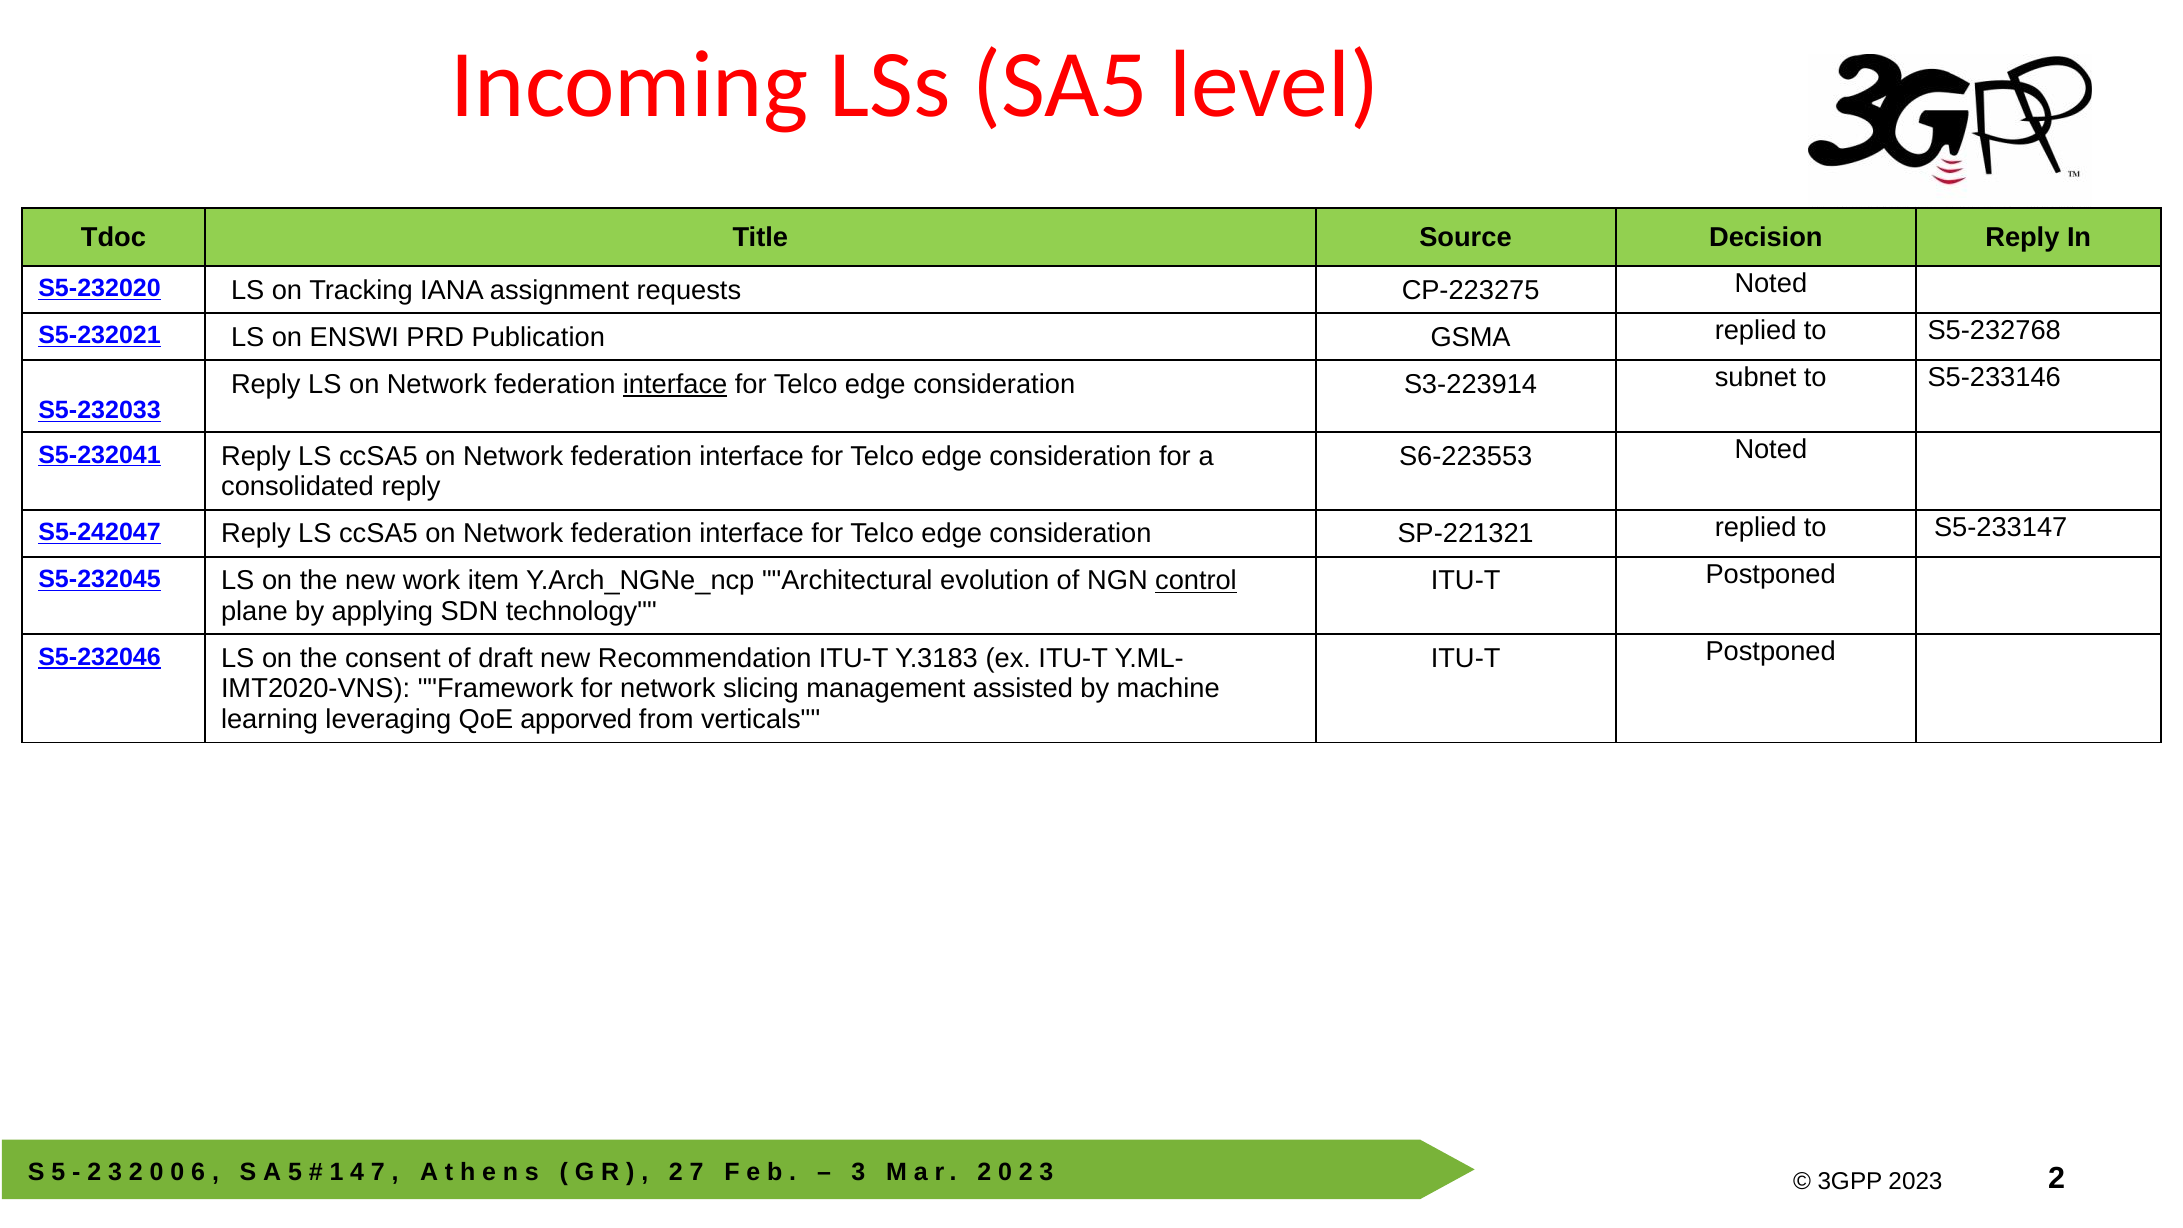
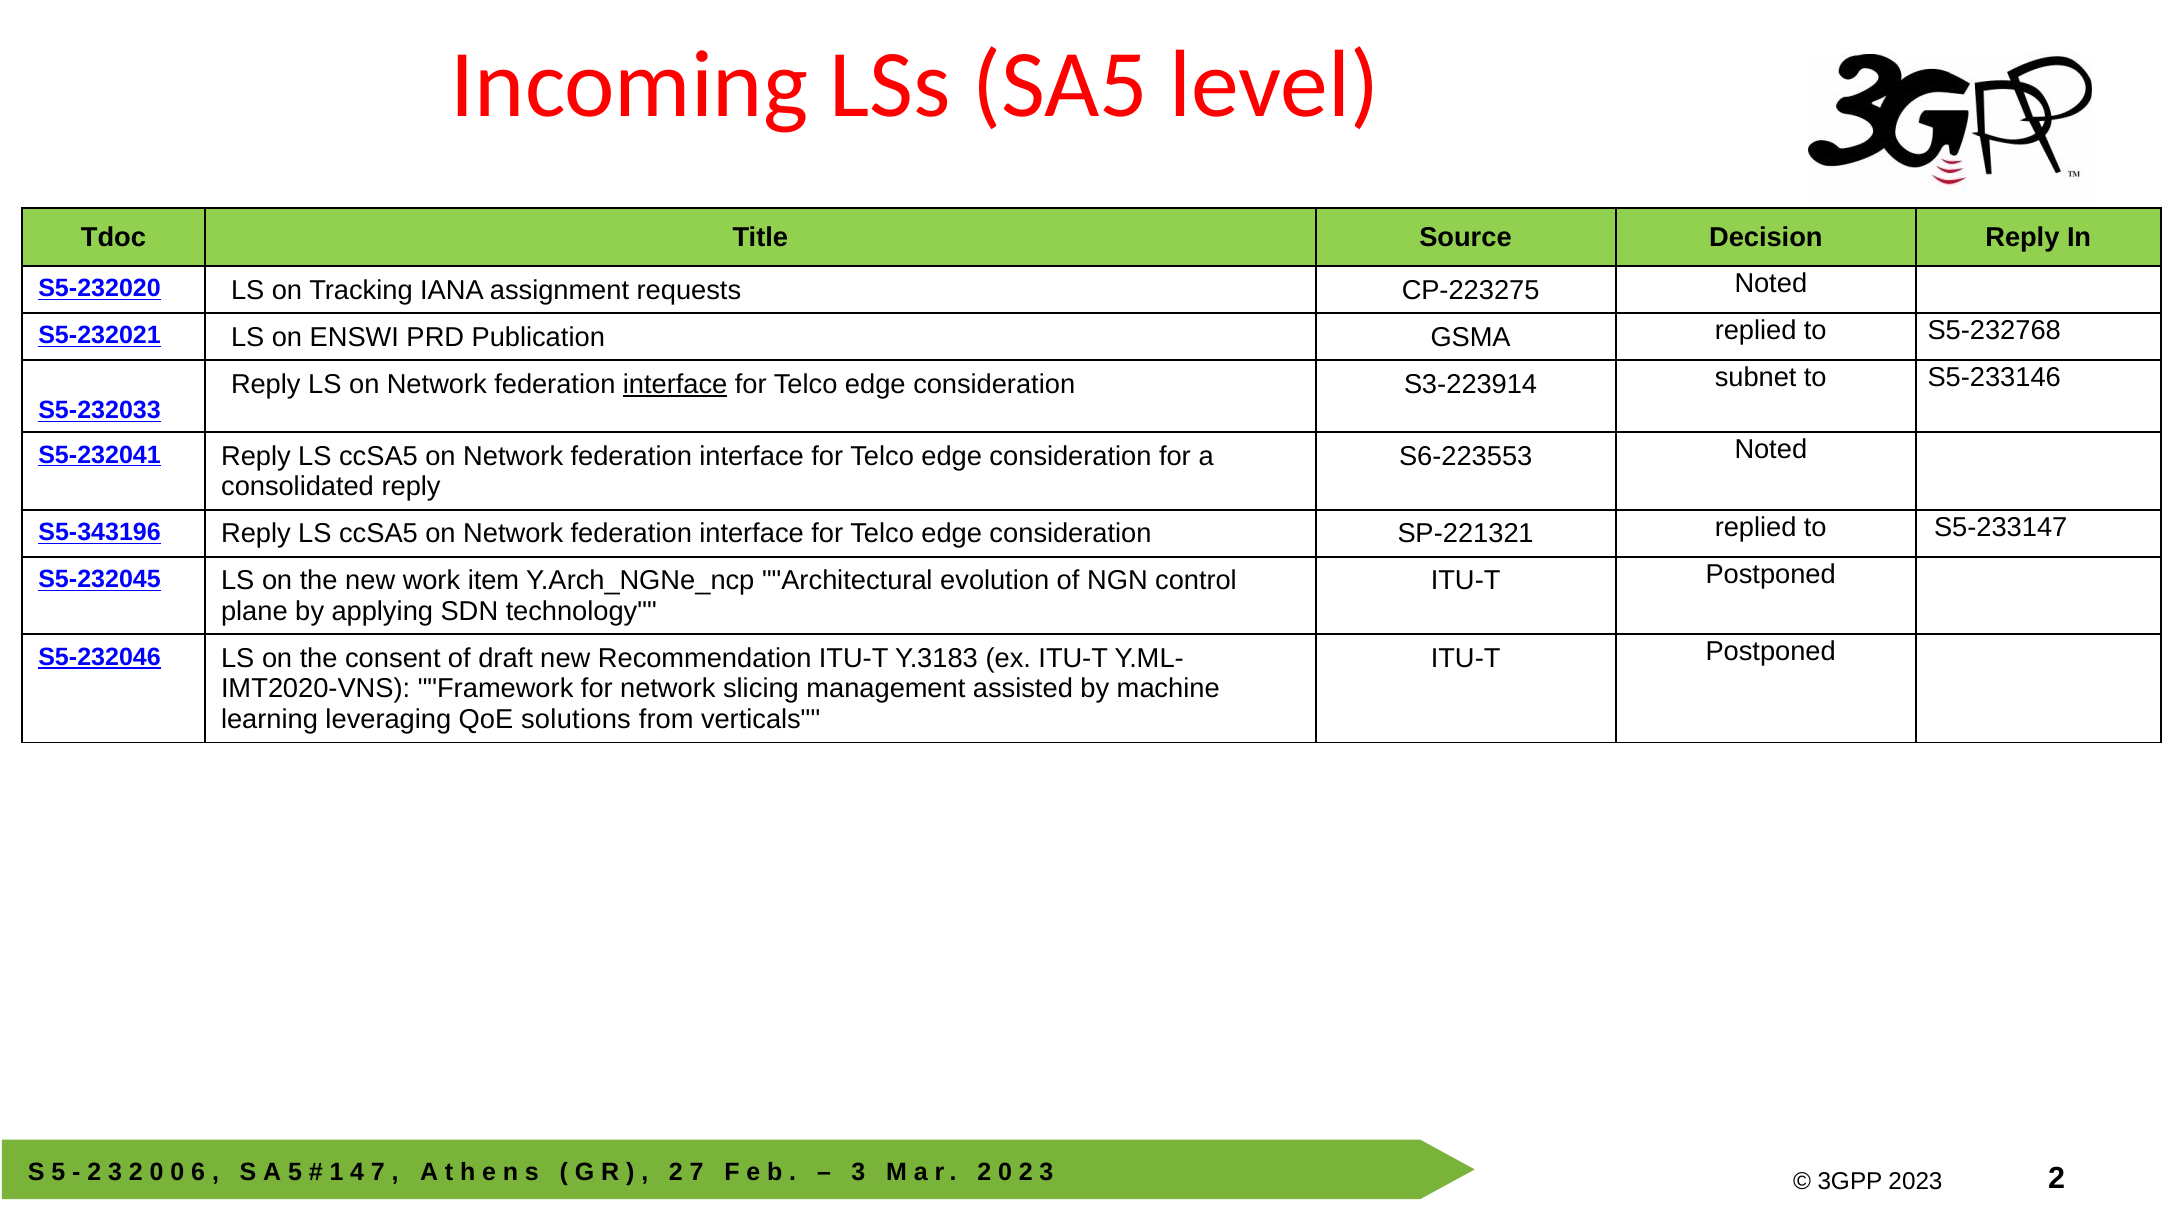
S5‑242047: S5‑242047 -> S5‑343196 (100, 532)
control underline: present -> none (1196, 581)
apporved: apporved -> solutions (576, 719)
